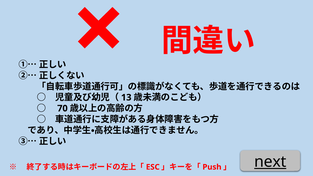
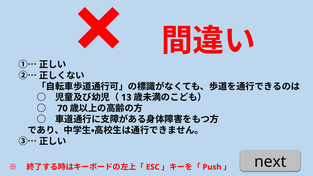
next underline: present -> none (270, 162)
